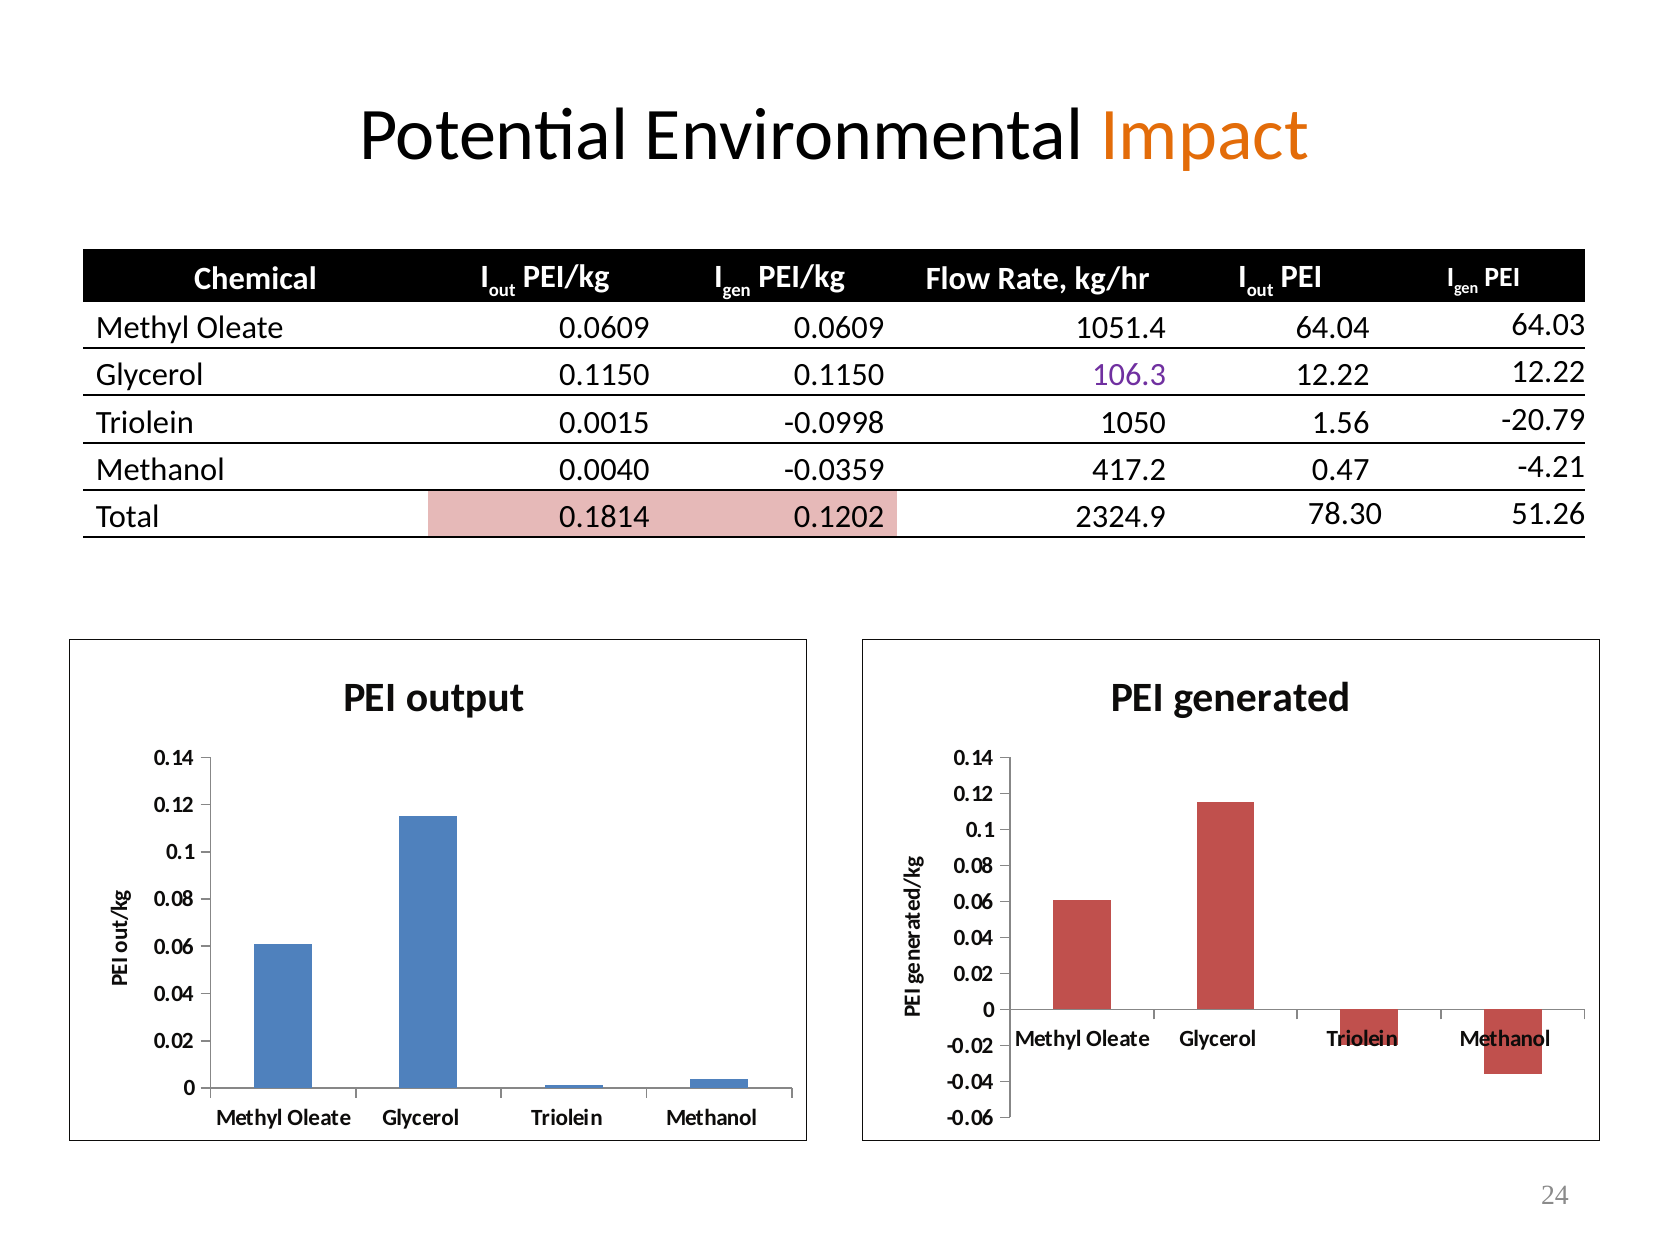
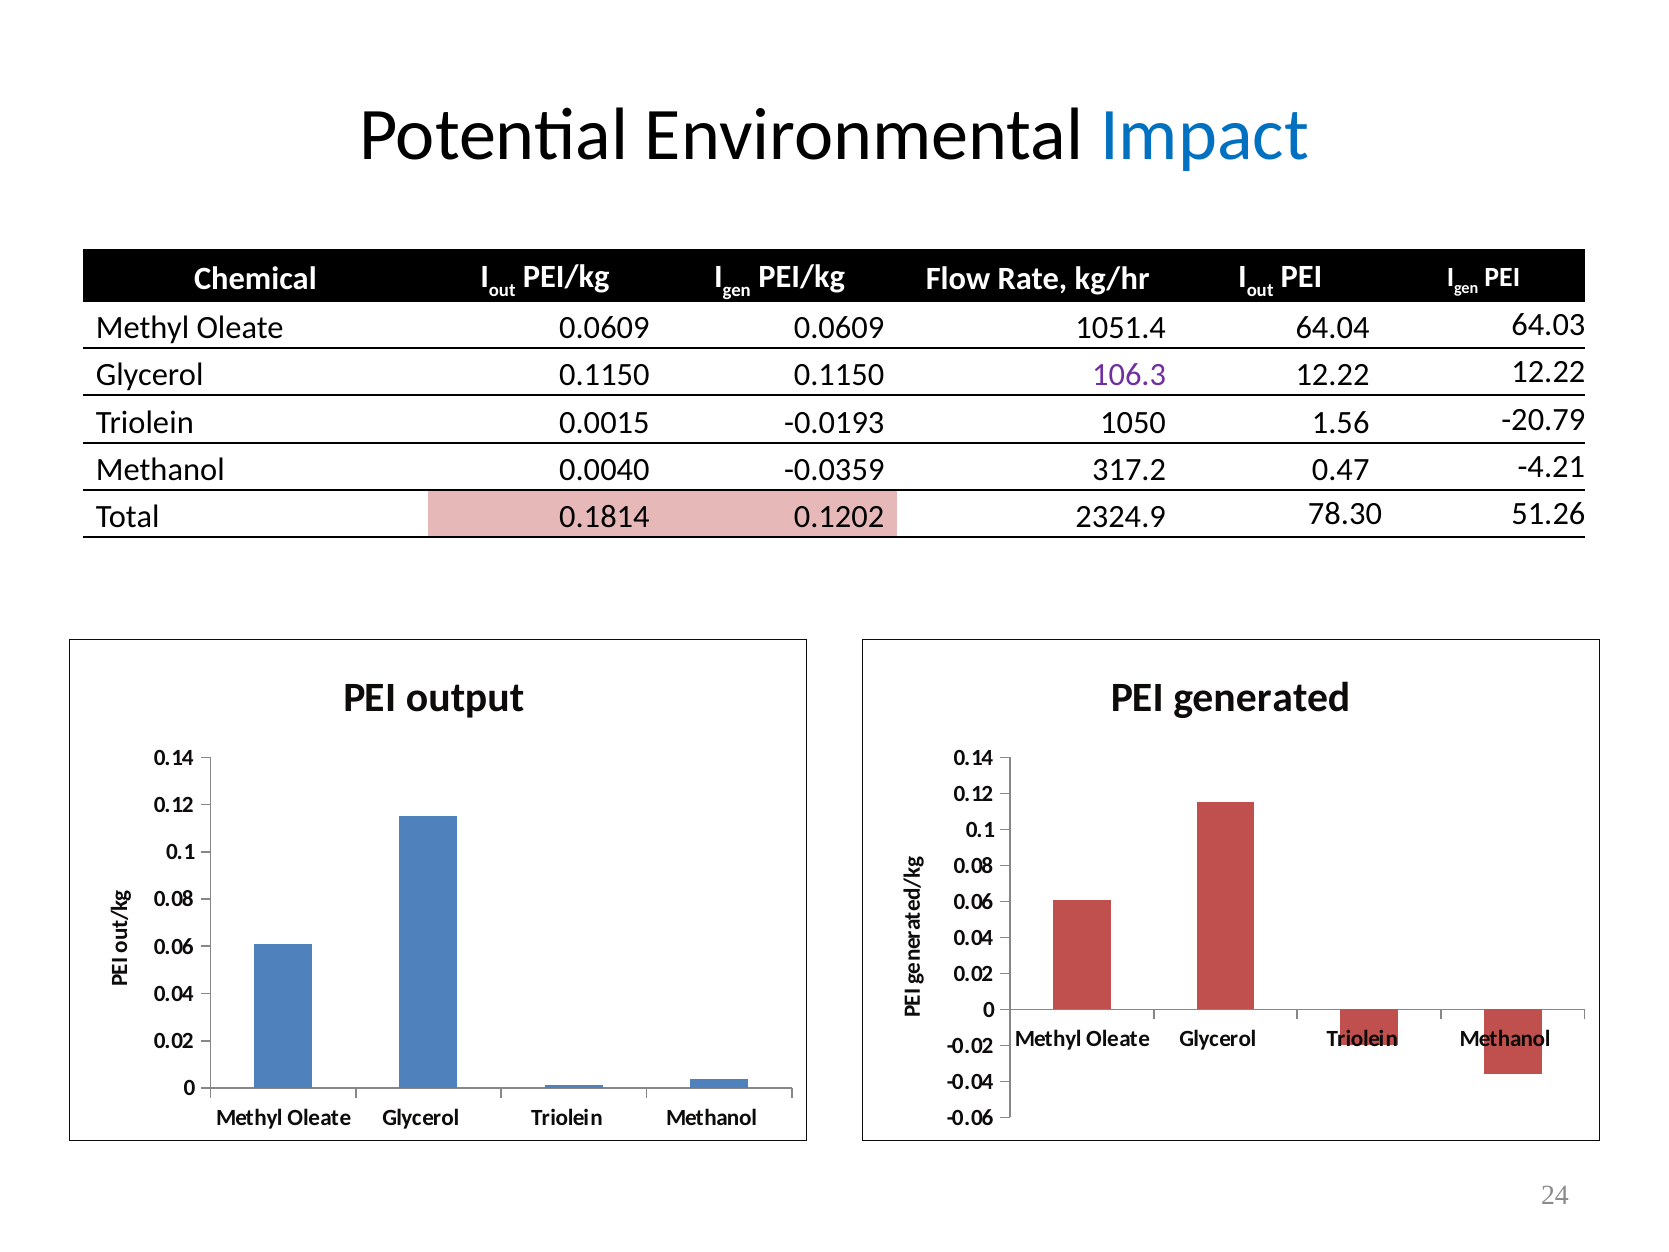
Impact colour: orange -> blue (1205, 135)
-0.0998: -0.0998 -> -0.0193 (834, 422)
417.2: 417.2 -> 317.2 (1129, 470)
